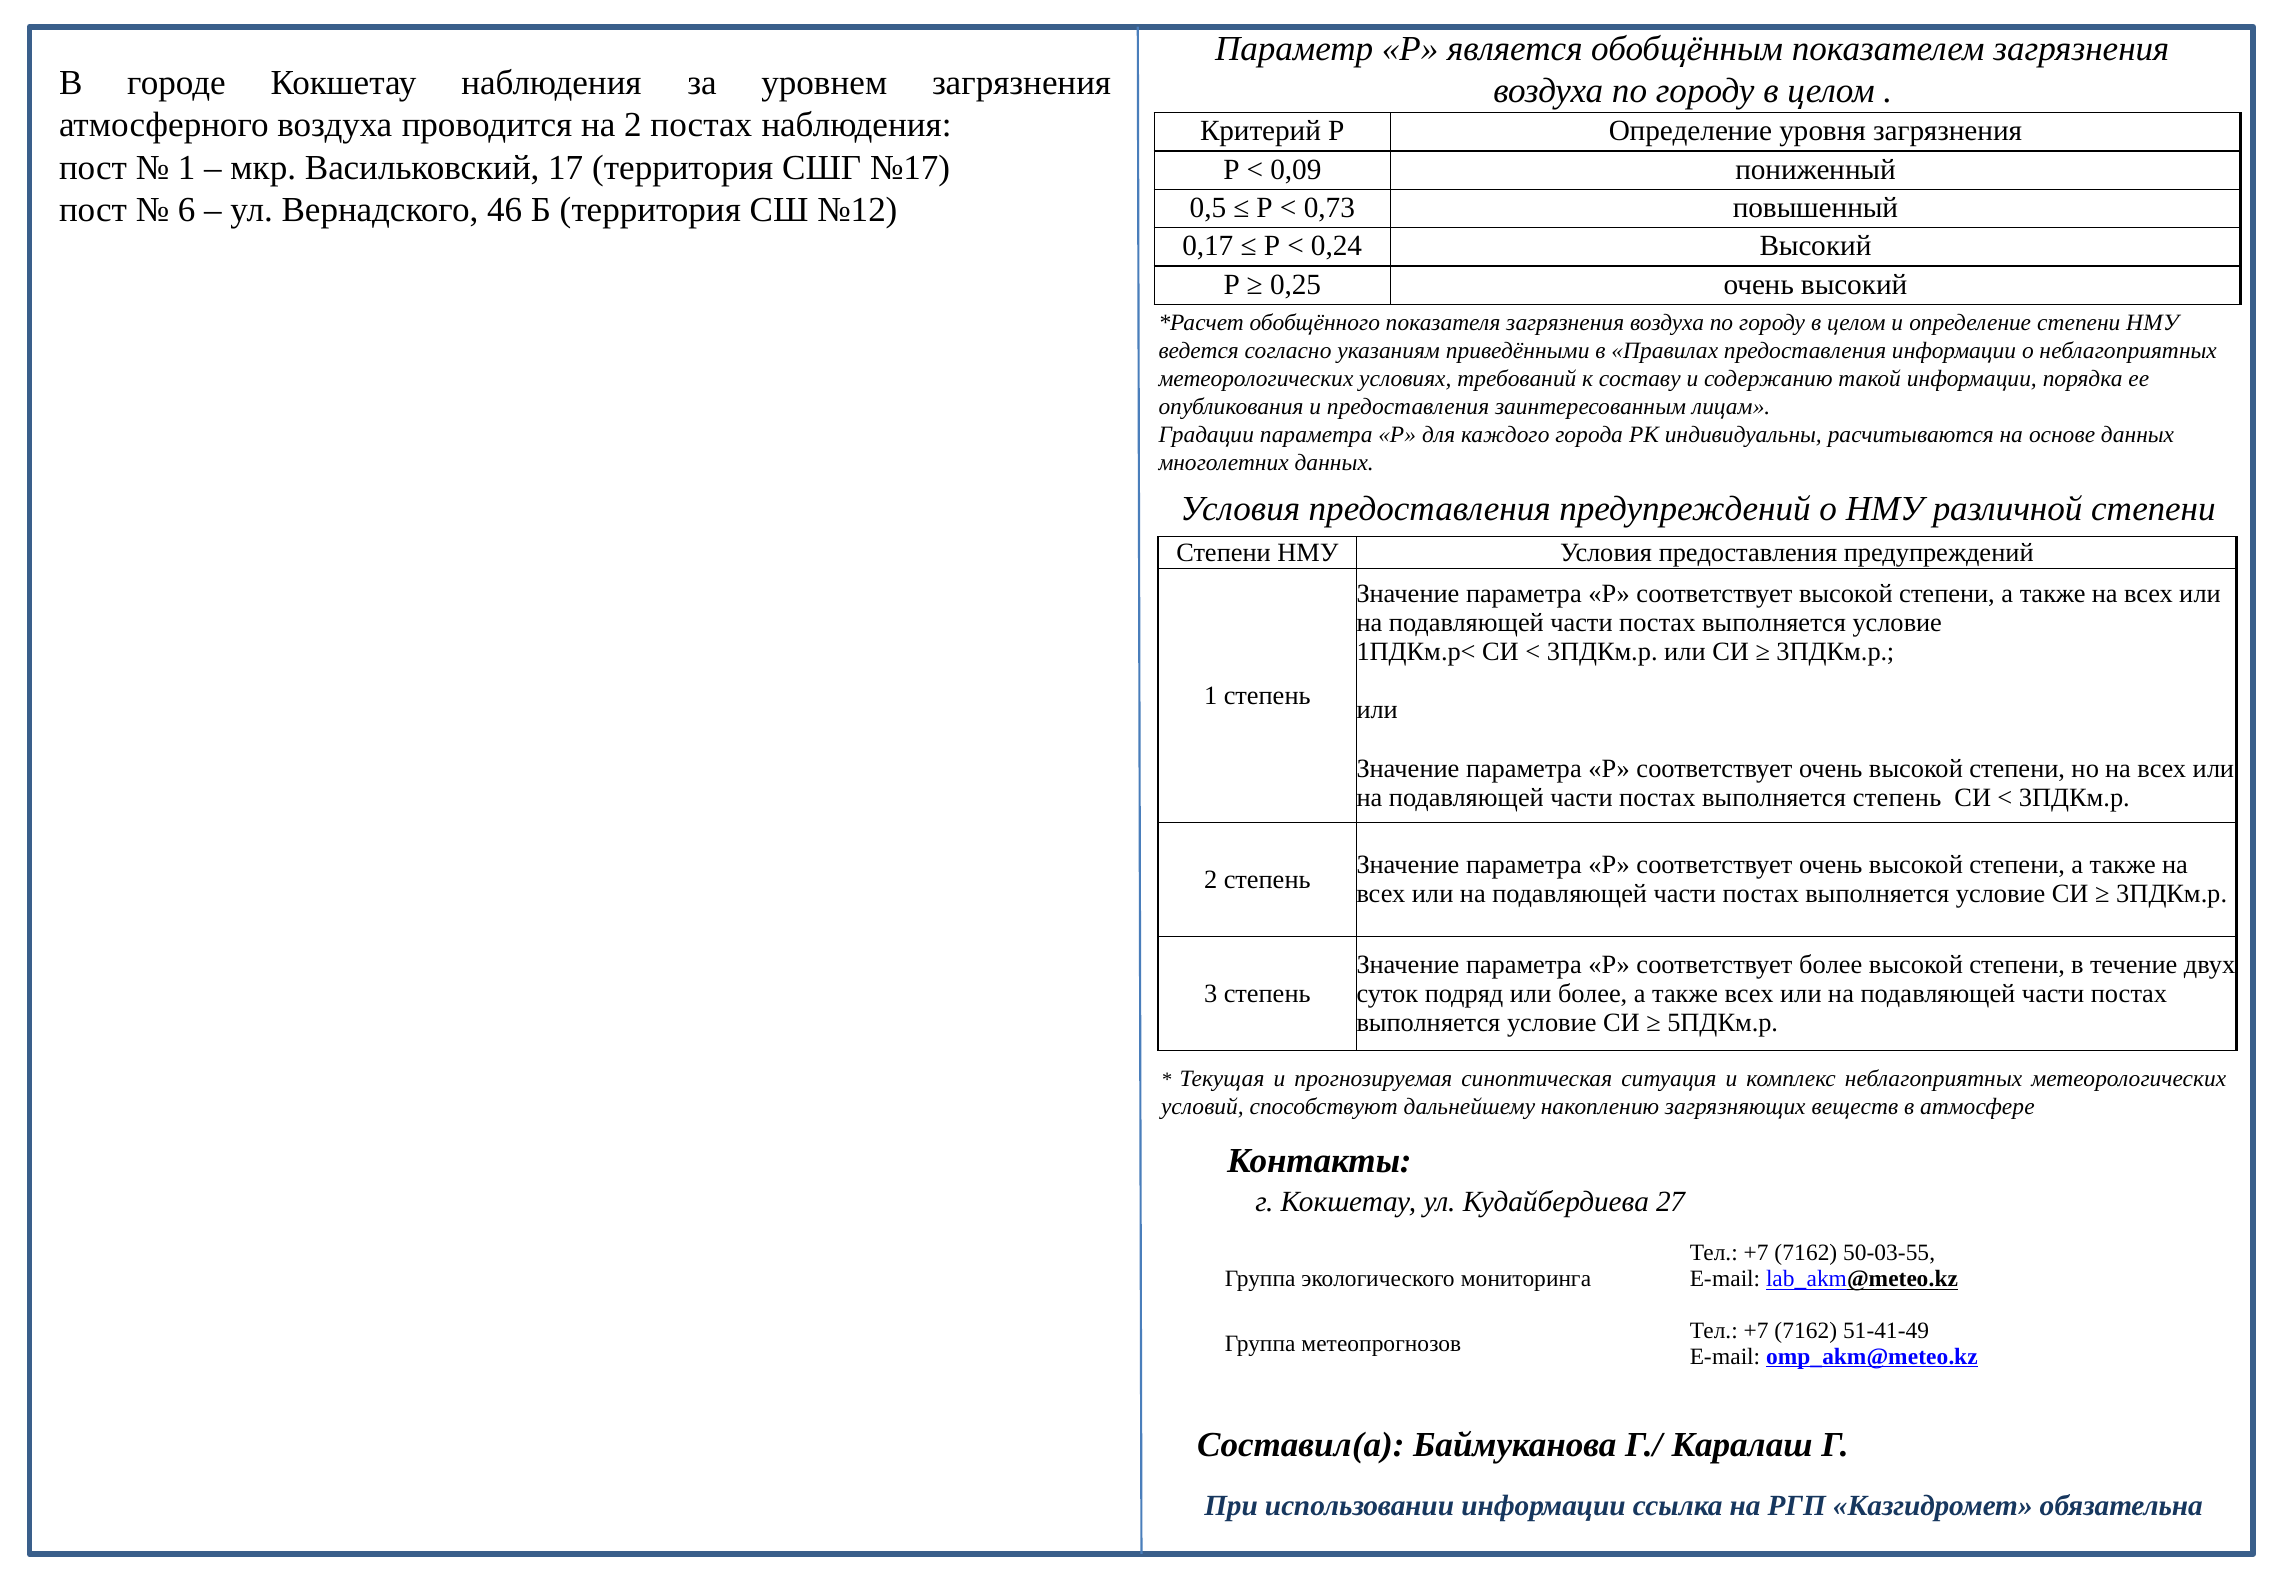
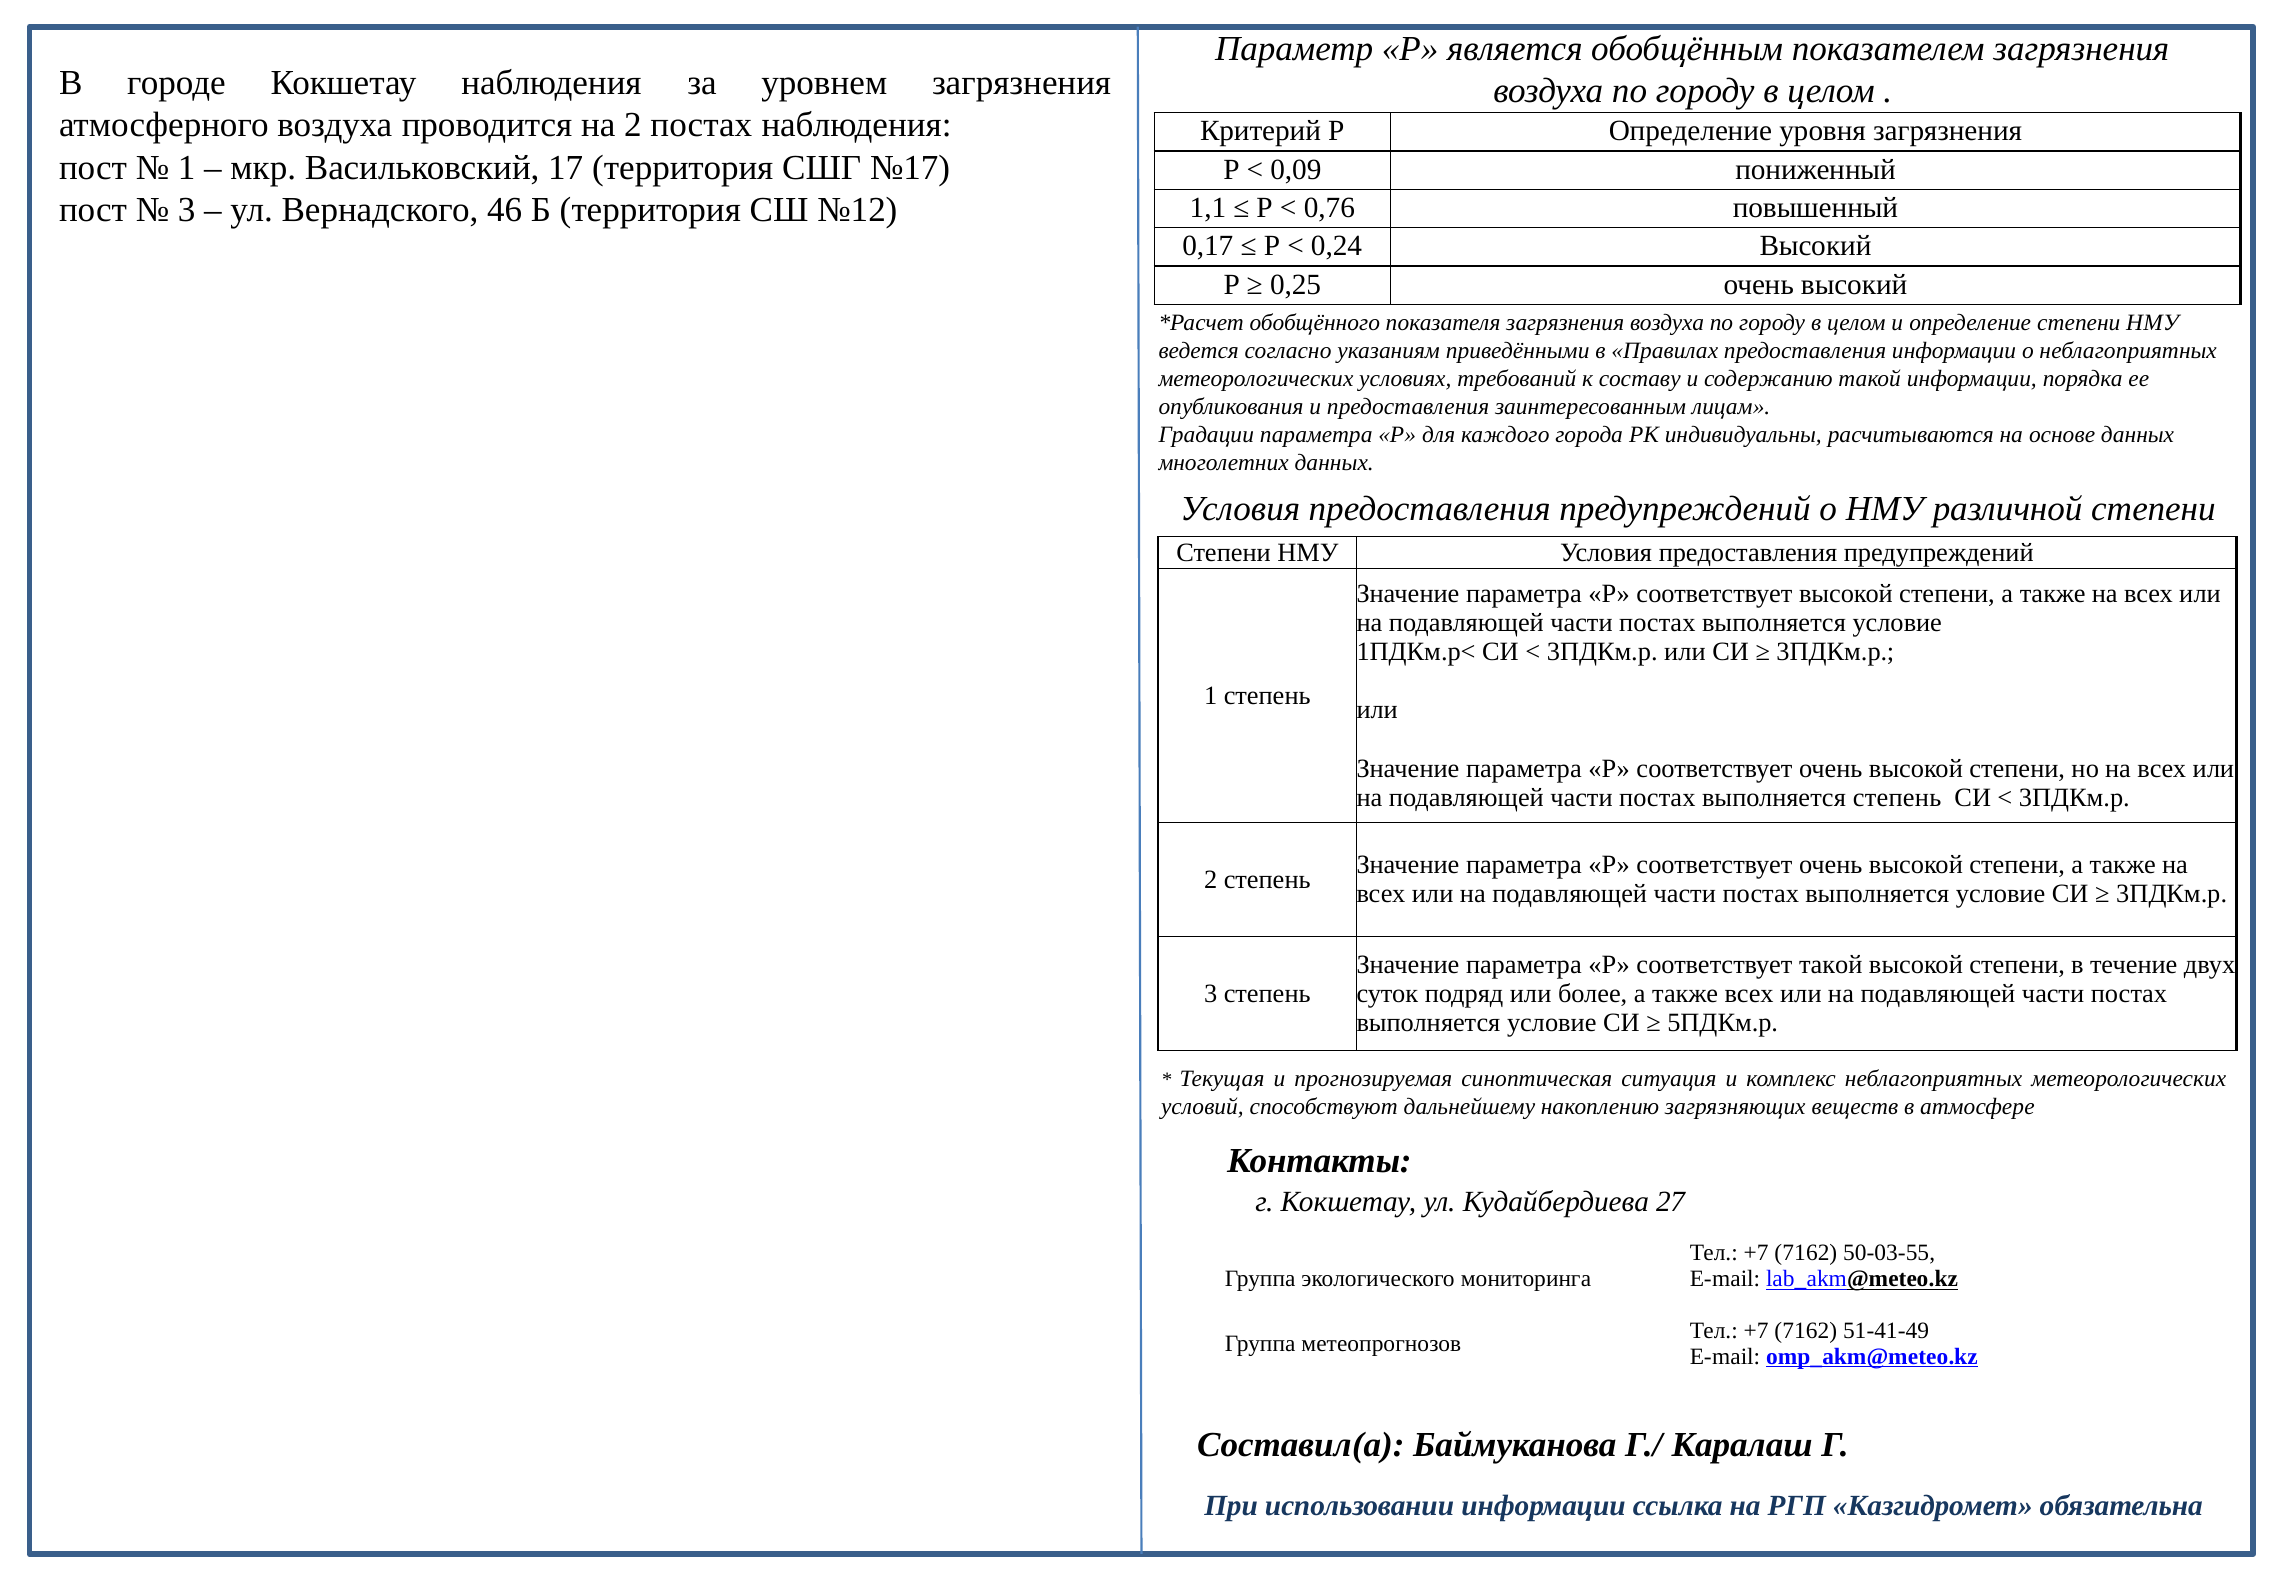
6: 6 -> 3 (187, 210)
0,5: 0,5 -> 1,1 (1208, 208)
0,73: 0,73 -> 0,76 (1329, 208)
соответствует более: более -> такой (1831, 964)
